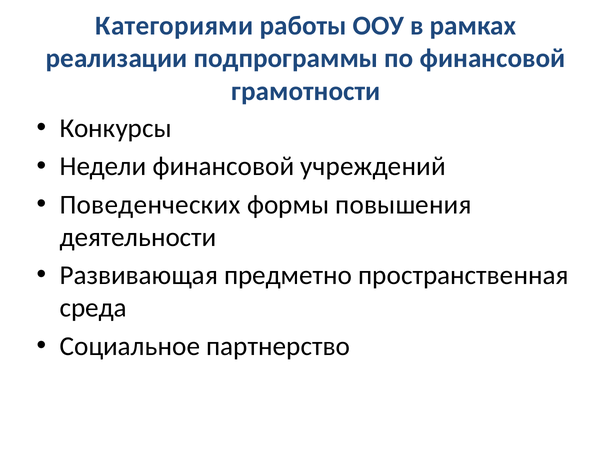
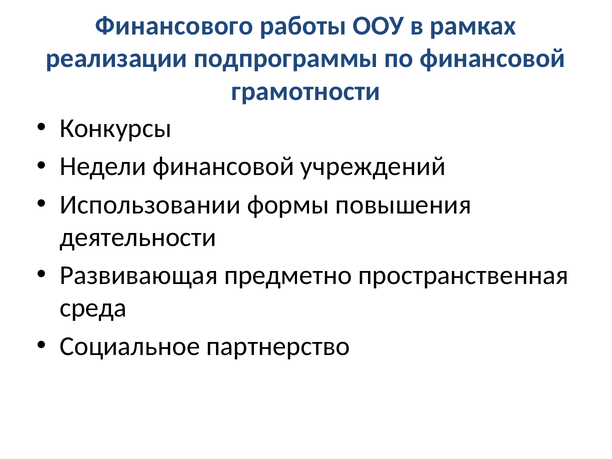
Категориями: Категориями -> Финансового (174, 26)
Поведенческих: Поведенческих -> Использовании (150, 205)
